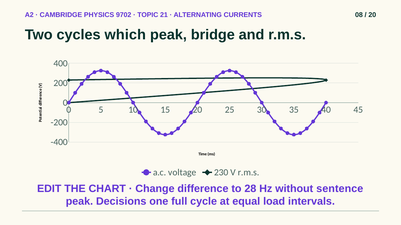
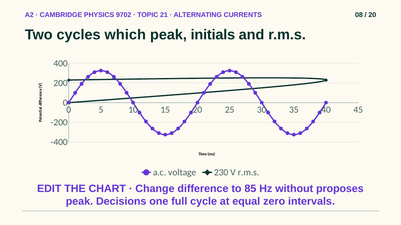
bridge: bridge -> initials (213, 35)
28: 28 -> 85 (250, 189)
sentence: sentence -> proposes (340, 189)
load: load -> zero (274, 202)
